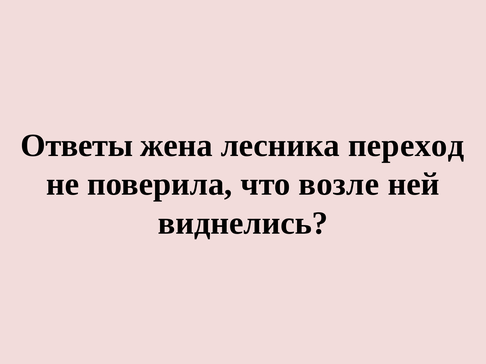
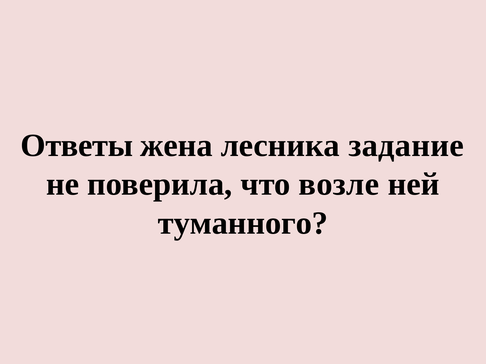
переход: переход -> задание (406, 146)
виднелись: виднелись -> туманного (243, 223)
